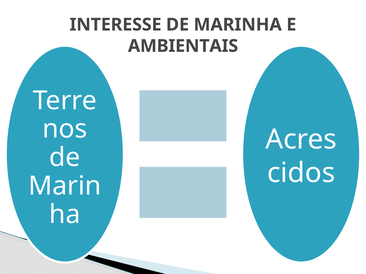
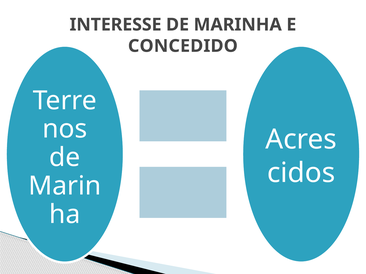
AMBIENTAIS: AMBIENTAIS -> CONCEDIDO (183, 46)
